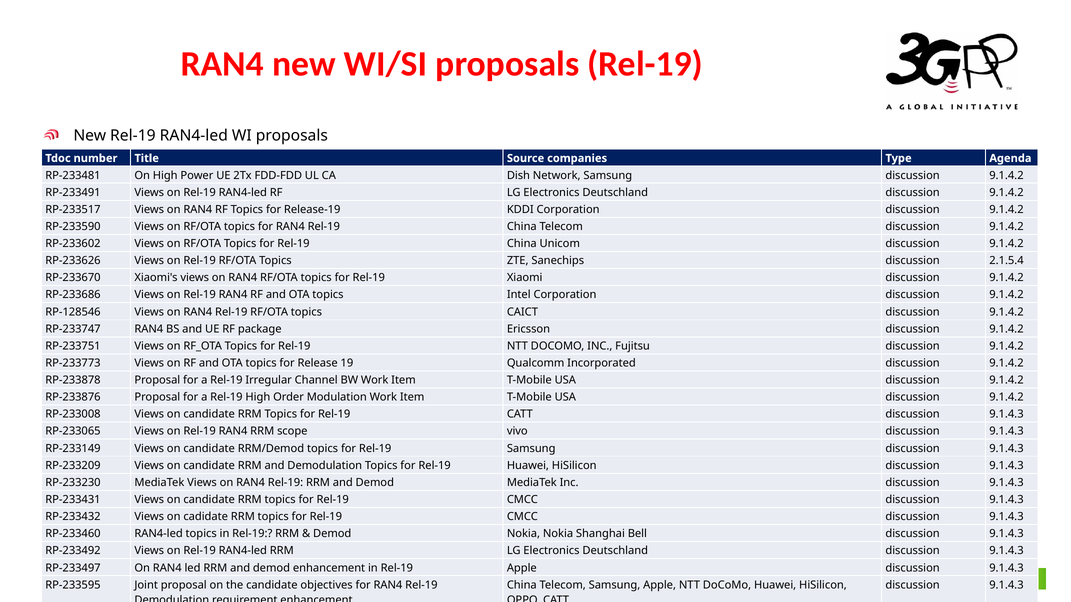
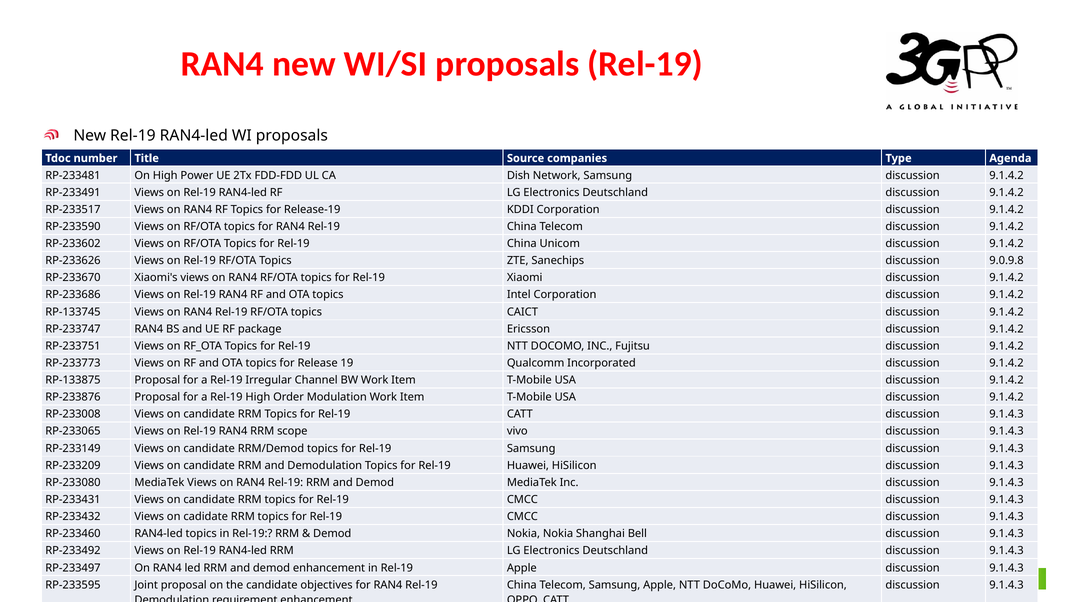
2.1.5.4: 2.1.5.4 -> 9.0.9.8 (1007, 261)
RP-128546: RP-128546 -> RP-133745 (73, 312)
RP-233878: RP-233878 -> RP-133875 (73, 380)
RP-233230: RP-233230 -> RP-233080 (73, 483)
